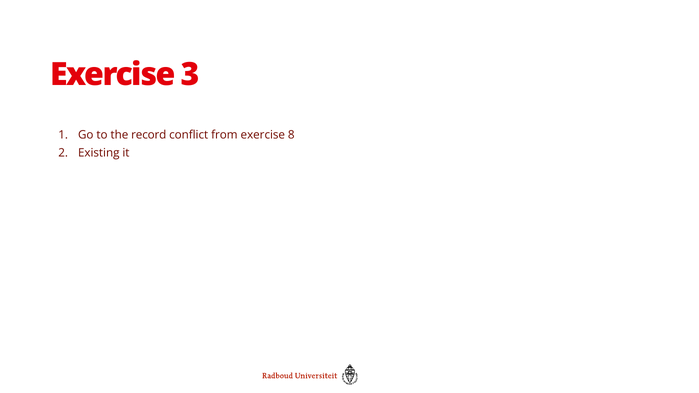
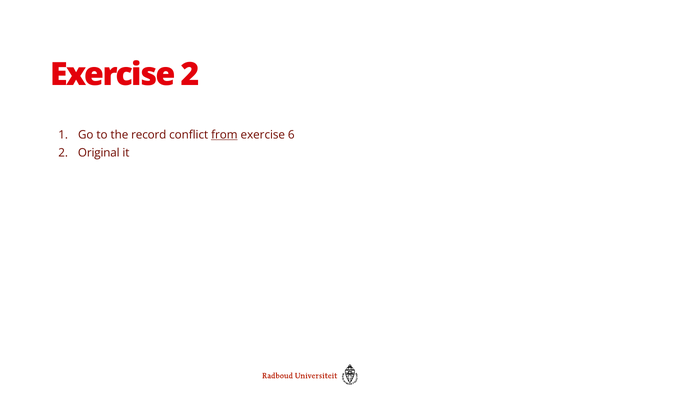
Exercise 3: 3 -> 2 (190, 75)
from underline: none -> present (224, 135)
8: 8 -> 6 (291, 135)
Existing: Existing -> Original (99, 153)
